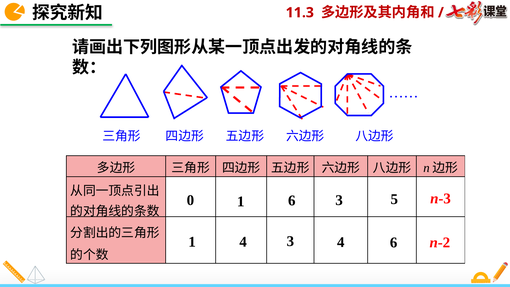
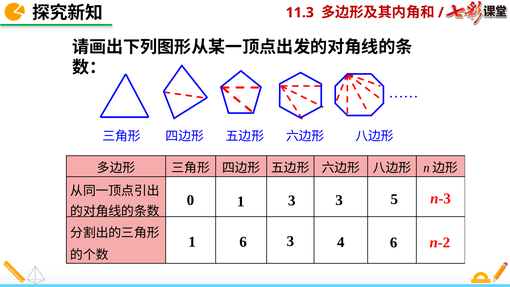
1 6: 6 -> 3 (292, 200)
1 4: 4 -> 6 (243, 242)
